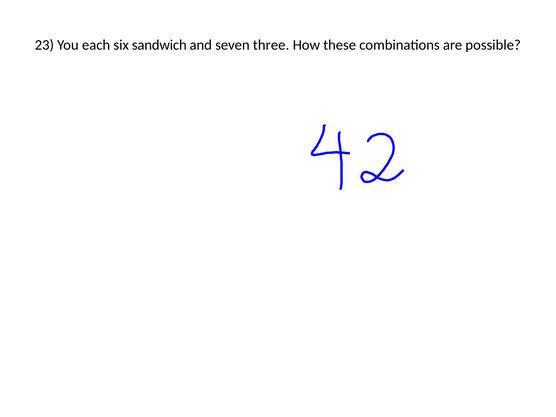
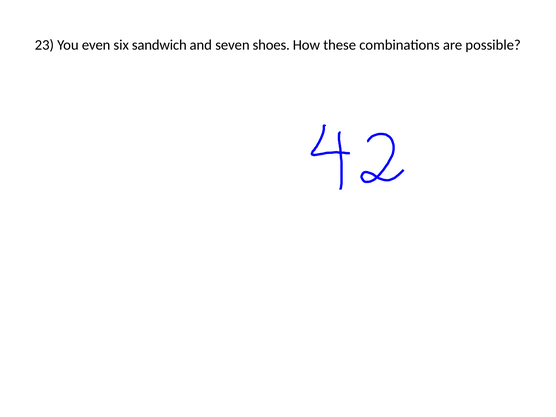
each: each -> even (96, 45)
three: three -> shoes (271, 45)
